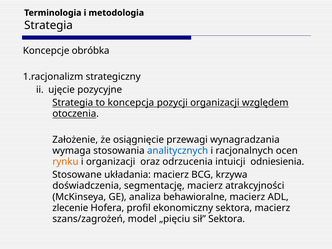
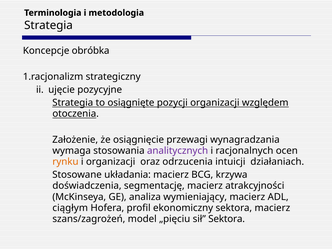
koncepcja: koncepcja -> osiągnięte (131, 103)
analitycznych colour: blue -> purple (178, 151)
odniesienia: odniesienia -> działaniach (277, 162)
behawioralne: behawioralne -> wymieniający (195, 197)
zlecenie: zlecenie -> ciągłym (70, 208)
